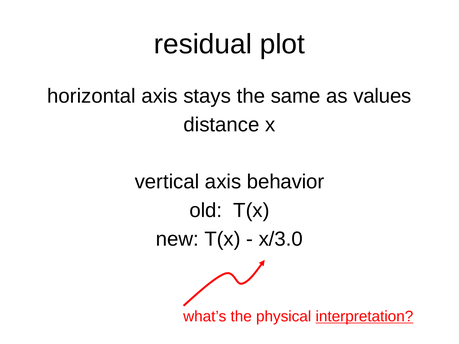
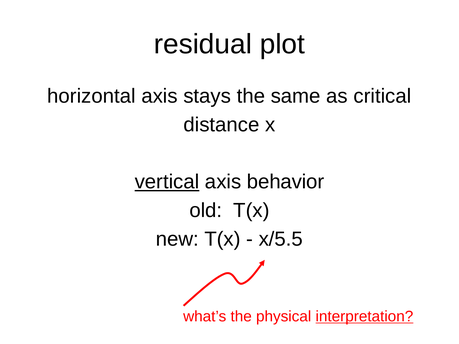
values: values -> critical (382, 96)
vertical underline: none -> present (167, 182)
x/3.0: x/3.0 -> x/5.5 (281, 239)
